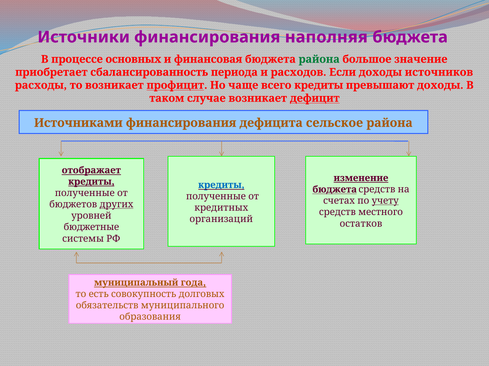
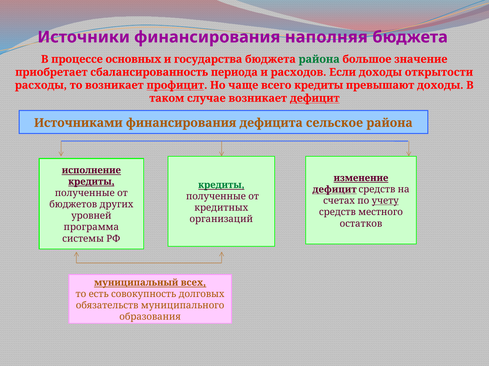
финансовая: финансовая -> государства (208, 59)
источников: источников -> открытости (439, 72)
отображает: отображает -> исполнение (91, 171)
кредиты colour: blue -> green (221, 185)
бюджета: бюджета -> дефицит (335, 190)
других underline: present -> none (116, 205)
бюджетные: бюджетные -> программа (91, 228)
года: года -> всех (193, 283)
